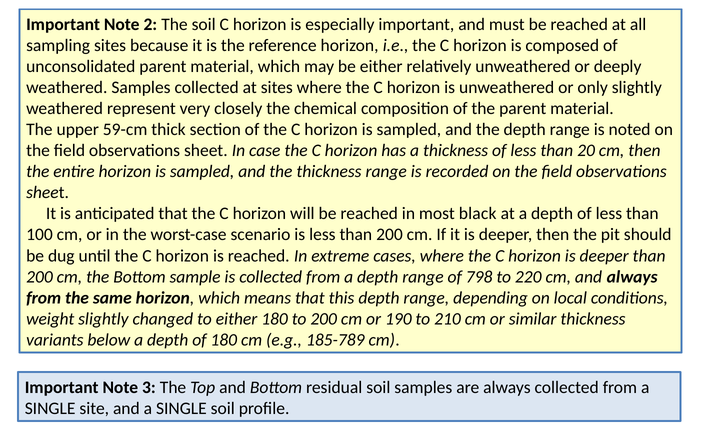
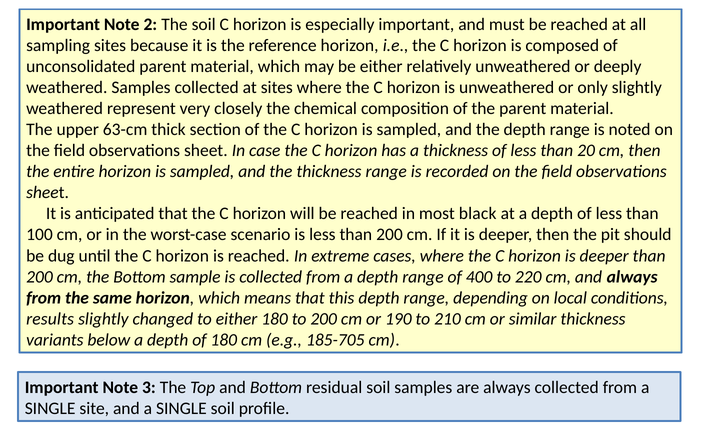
59-cm: 59-cm -> 63-cm (125, 130)
798: 798 -> 400 (479, 277)
weight: weight -> results (50, 319)
185-789: 185-789 -> 185-705 (335, 340)
